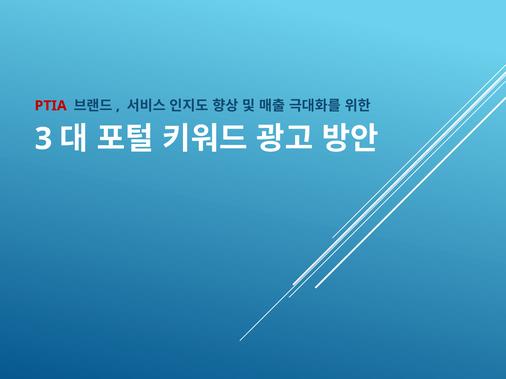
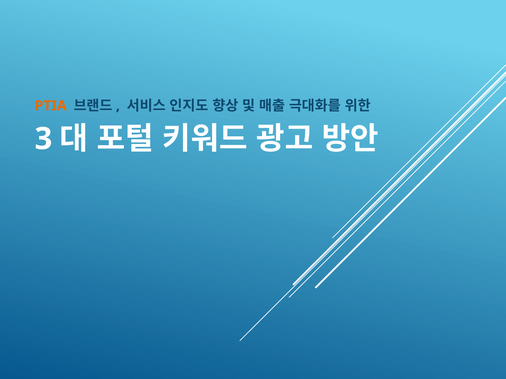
PTIA colour: red -> orange (51, 106)
